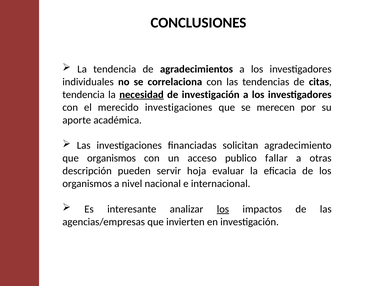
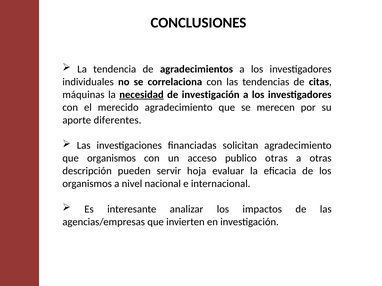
tendencia: tendencia -> máquinas (83, 95)
merecido investigaciones: investigaciones -> agradecimiento (179, 108)
académica: académica -> diferentes (118, 120)
publico fallar: fallar -> otras (276, 158)
los underline: present -> none (223, 209)
